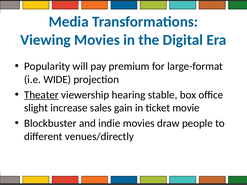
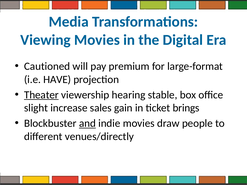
Popularity: Popularity -> Cautioned (47, 66)
WIDE: WIDE -> HAVE (57, 80)
movie: movie -> brings (186, 108)
and underline: none -> present (87, 123)
